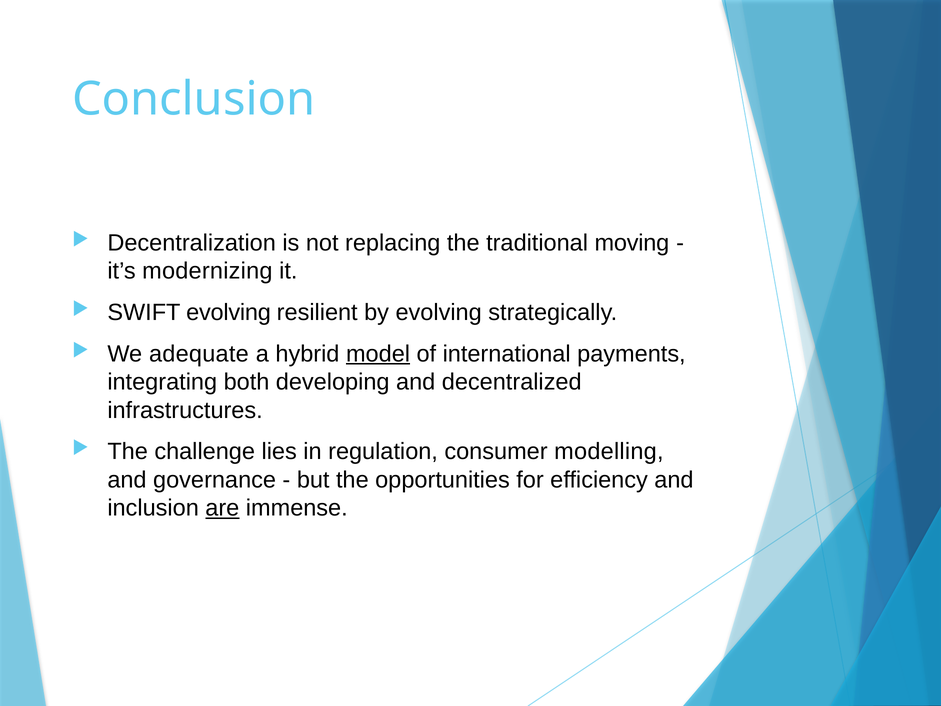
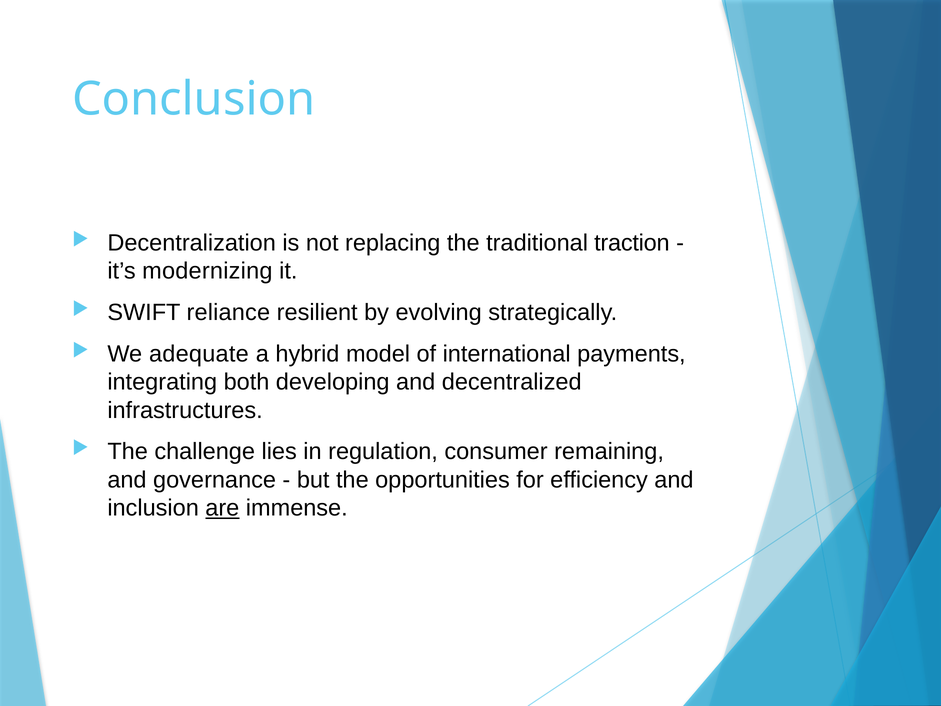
moving: moving -> traction (632, 243)
SWIFT evolving: evolving -> reliance (228, 312)
model underline: present -> none (378, 354)
modelling: modelling -> remaining (609, 451)
